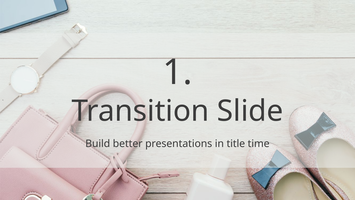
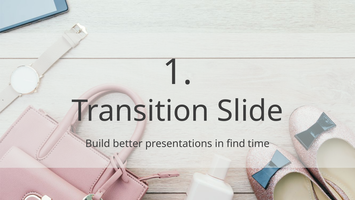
title: title -> find (236, 143)
